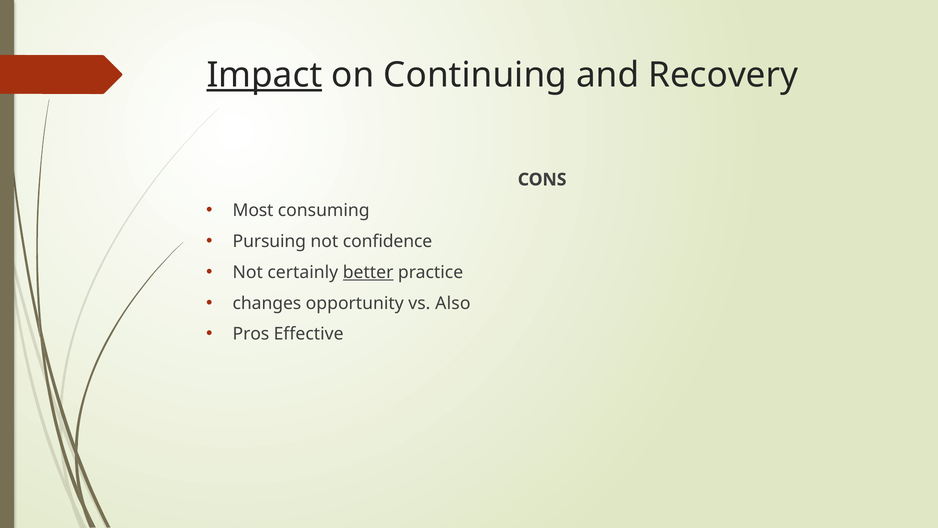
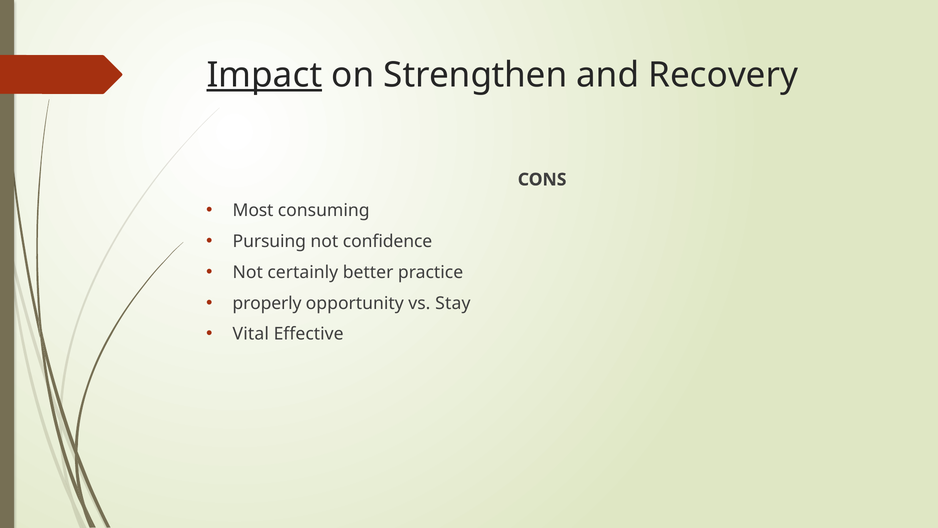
Continuing: Continuing -> Strengthen (475, 75)
better underline: present -> none (368, 272)
changes: changes -> properly (267, 303)
Also: Also -> Stay (453, 303)
Pros: Pros -> Vital (251, 334)
